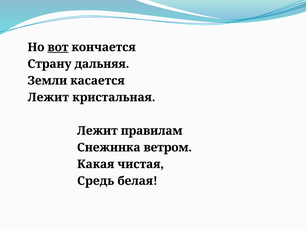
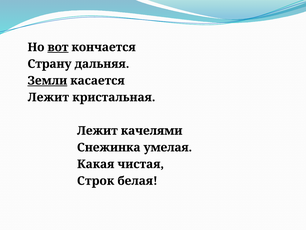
Земли underline: none -> present (47, 80)
правилам: правилам -> качелями (152, 130)
ветром: ветром -> умелая (168, 147)
Средь: Средь -> Строк (96, 181)
